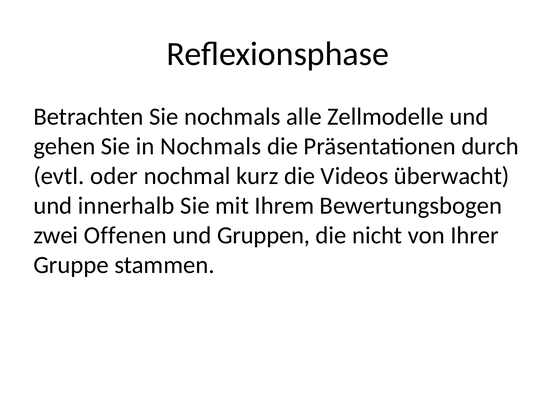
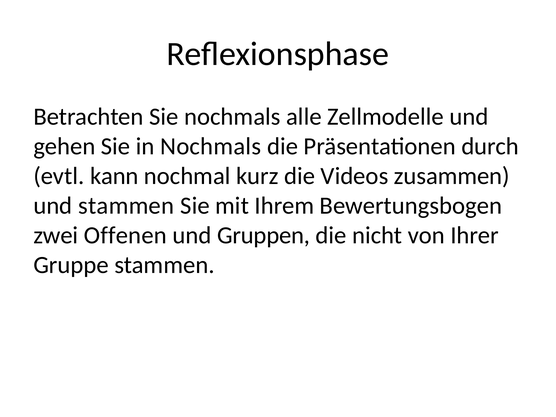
oder: oder -> kann (114, 176)
überwacht: überwacht -> zusammen (452, 176)
und innerhalb: innerhalb -> stammen (126, 206)
